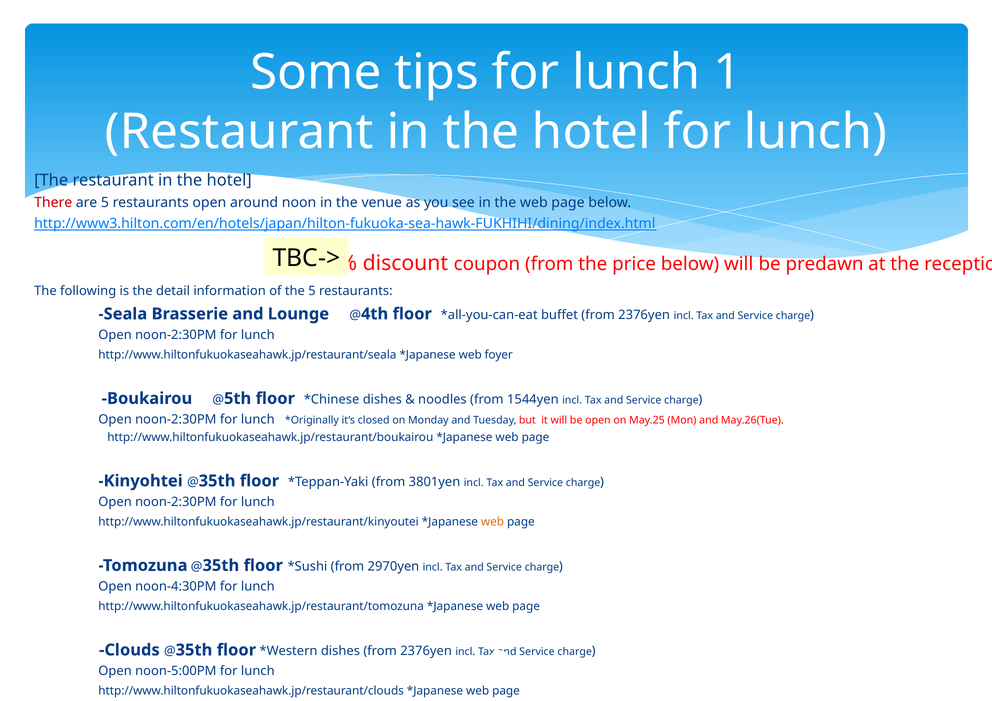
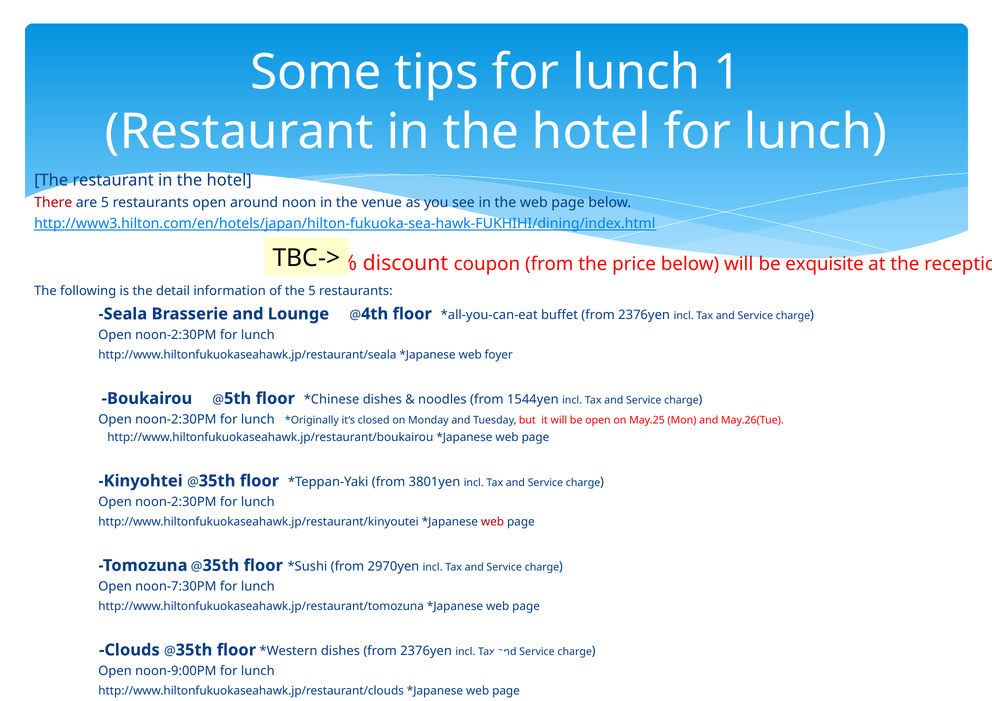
predawn: predawn -> exquisite (825, 264)
web colour: orange -> red (492, 522)
noon-4:30PM: noon-4:30PM -> noon-7:30PM (176, 587)
noon-5:00PM: noon-5:00PM -> noon-9:00PM (176, 671)
